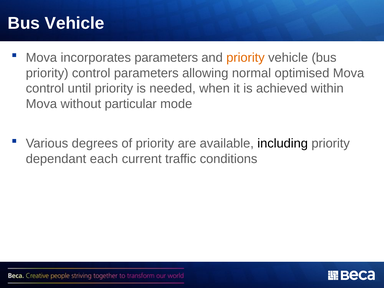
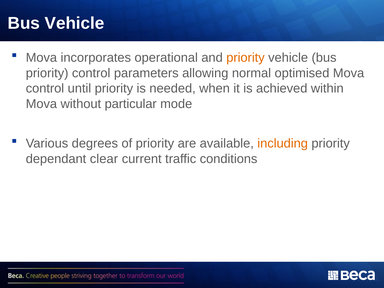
incorporates parameters: parameters -> operational (166, 58)
including colour: black -> orange (283, 144)
each: each -> clear (104, 159)
